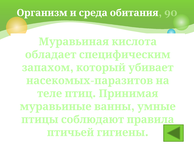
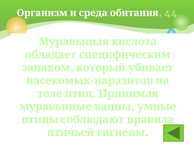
90: 90 -> 44 (171, 13)
